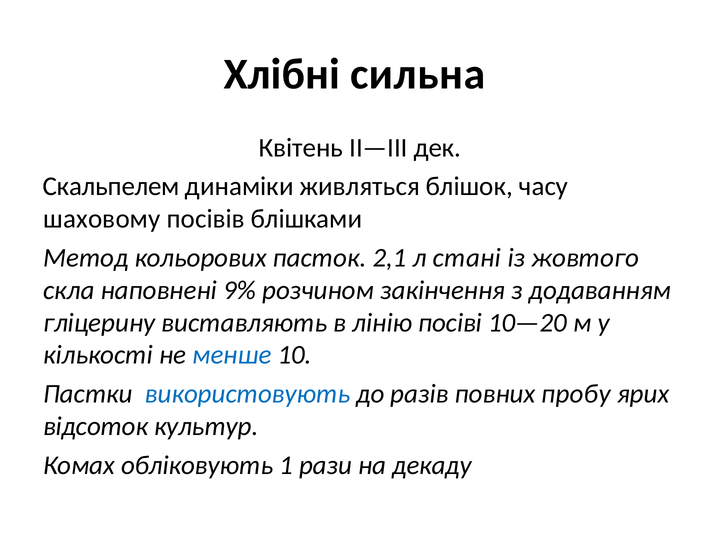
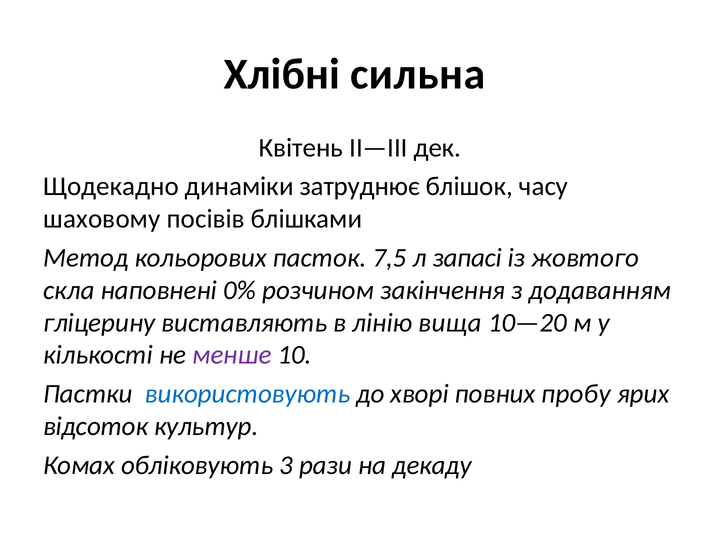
Скальпелем: Скальпелем -> Щодекадно (111, 187)
живляться: живляться -> затруднює (360, 187)
2,1: 2,1 -> 7,5 (390, 258)
стані: стані -> запасі (467, 258)
9%: 9% -> 0% (240, 290)
посіві: посіві -> вища (450, 323)
менше colour: blue -> purple (232, 355)
разів: разів -> хворі (420, 394)
1: 1 -> 3 (286, 465)
